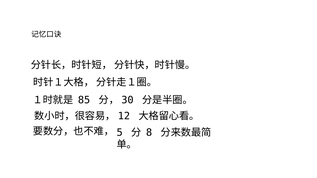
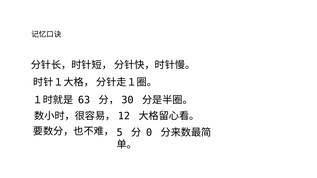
85: 85 -> 63 (84, 100)
8: 8 -> 0 (149, 133)
